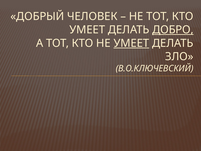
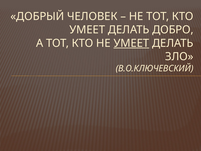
ДОБРО underline: present -> none (173, 30)
